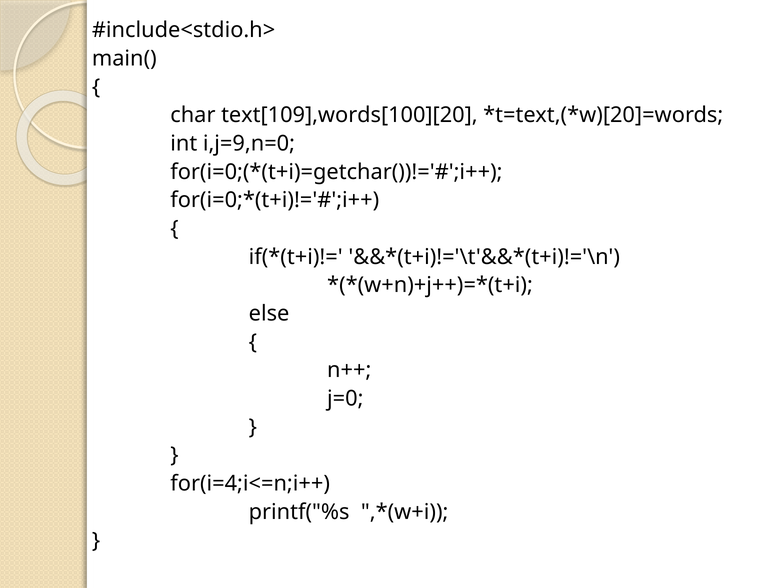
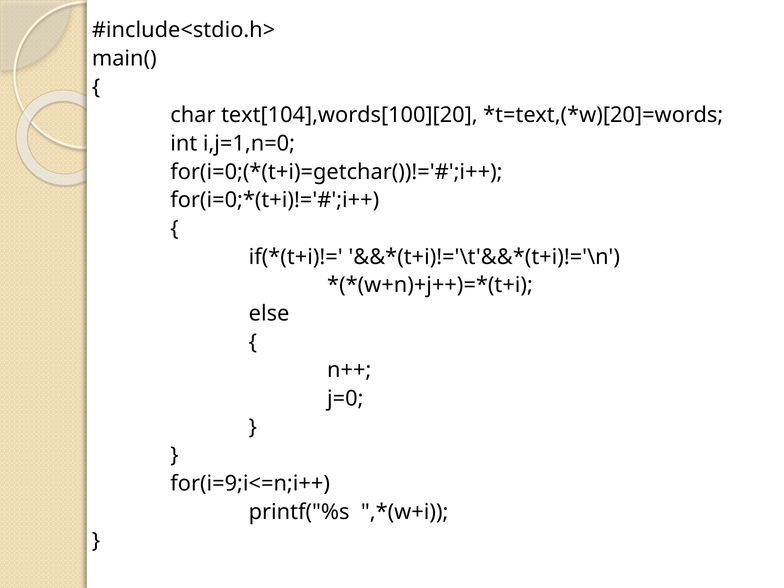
text[109],words[100][20: text[109],words[100][20 -> text[104],words[100][20 (349, 115)
i,j=9,n=0: i,j=9,n=0 -> i,j=1,n=0 (249, 144)
for(i=4;i<=n;i++: for(i=4;i<=n;i++ -> for(i=9;i<=n;i++ (250, 484)
